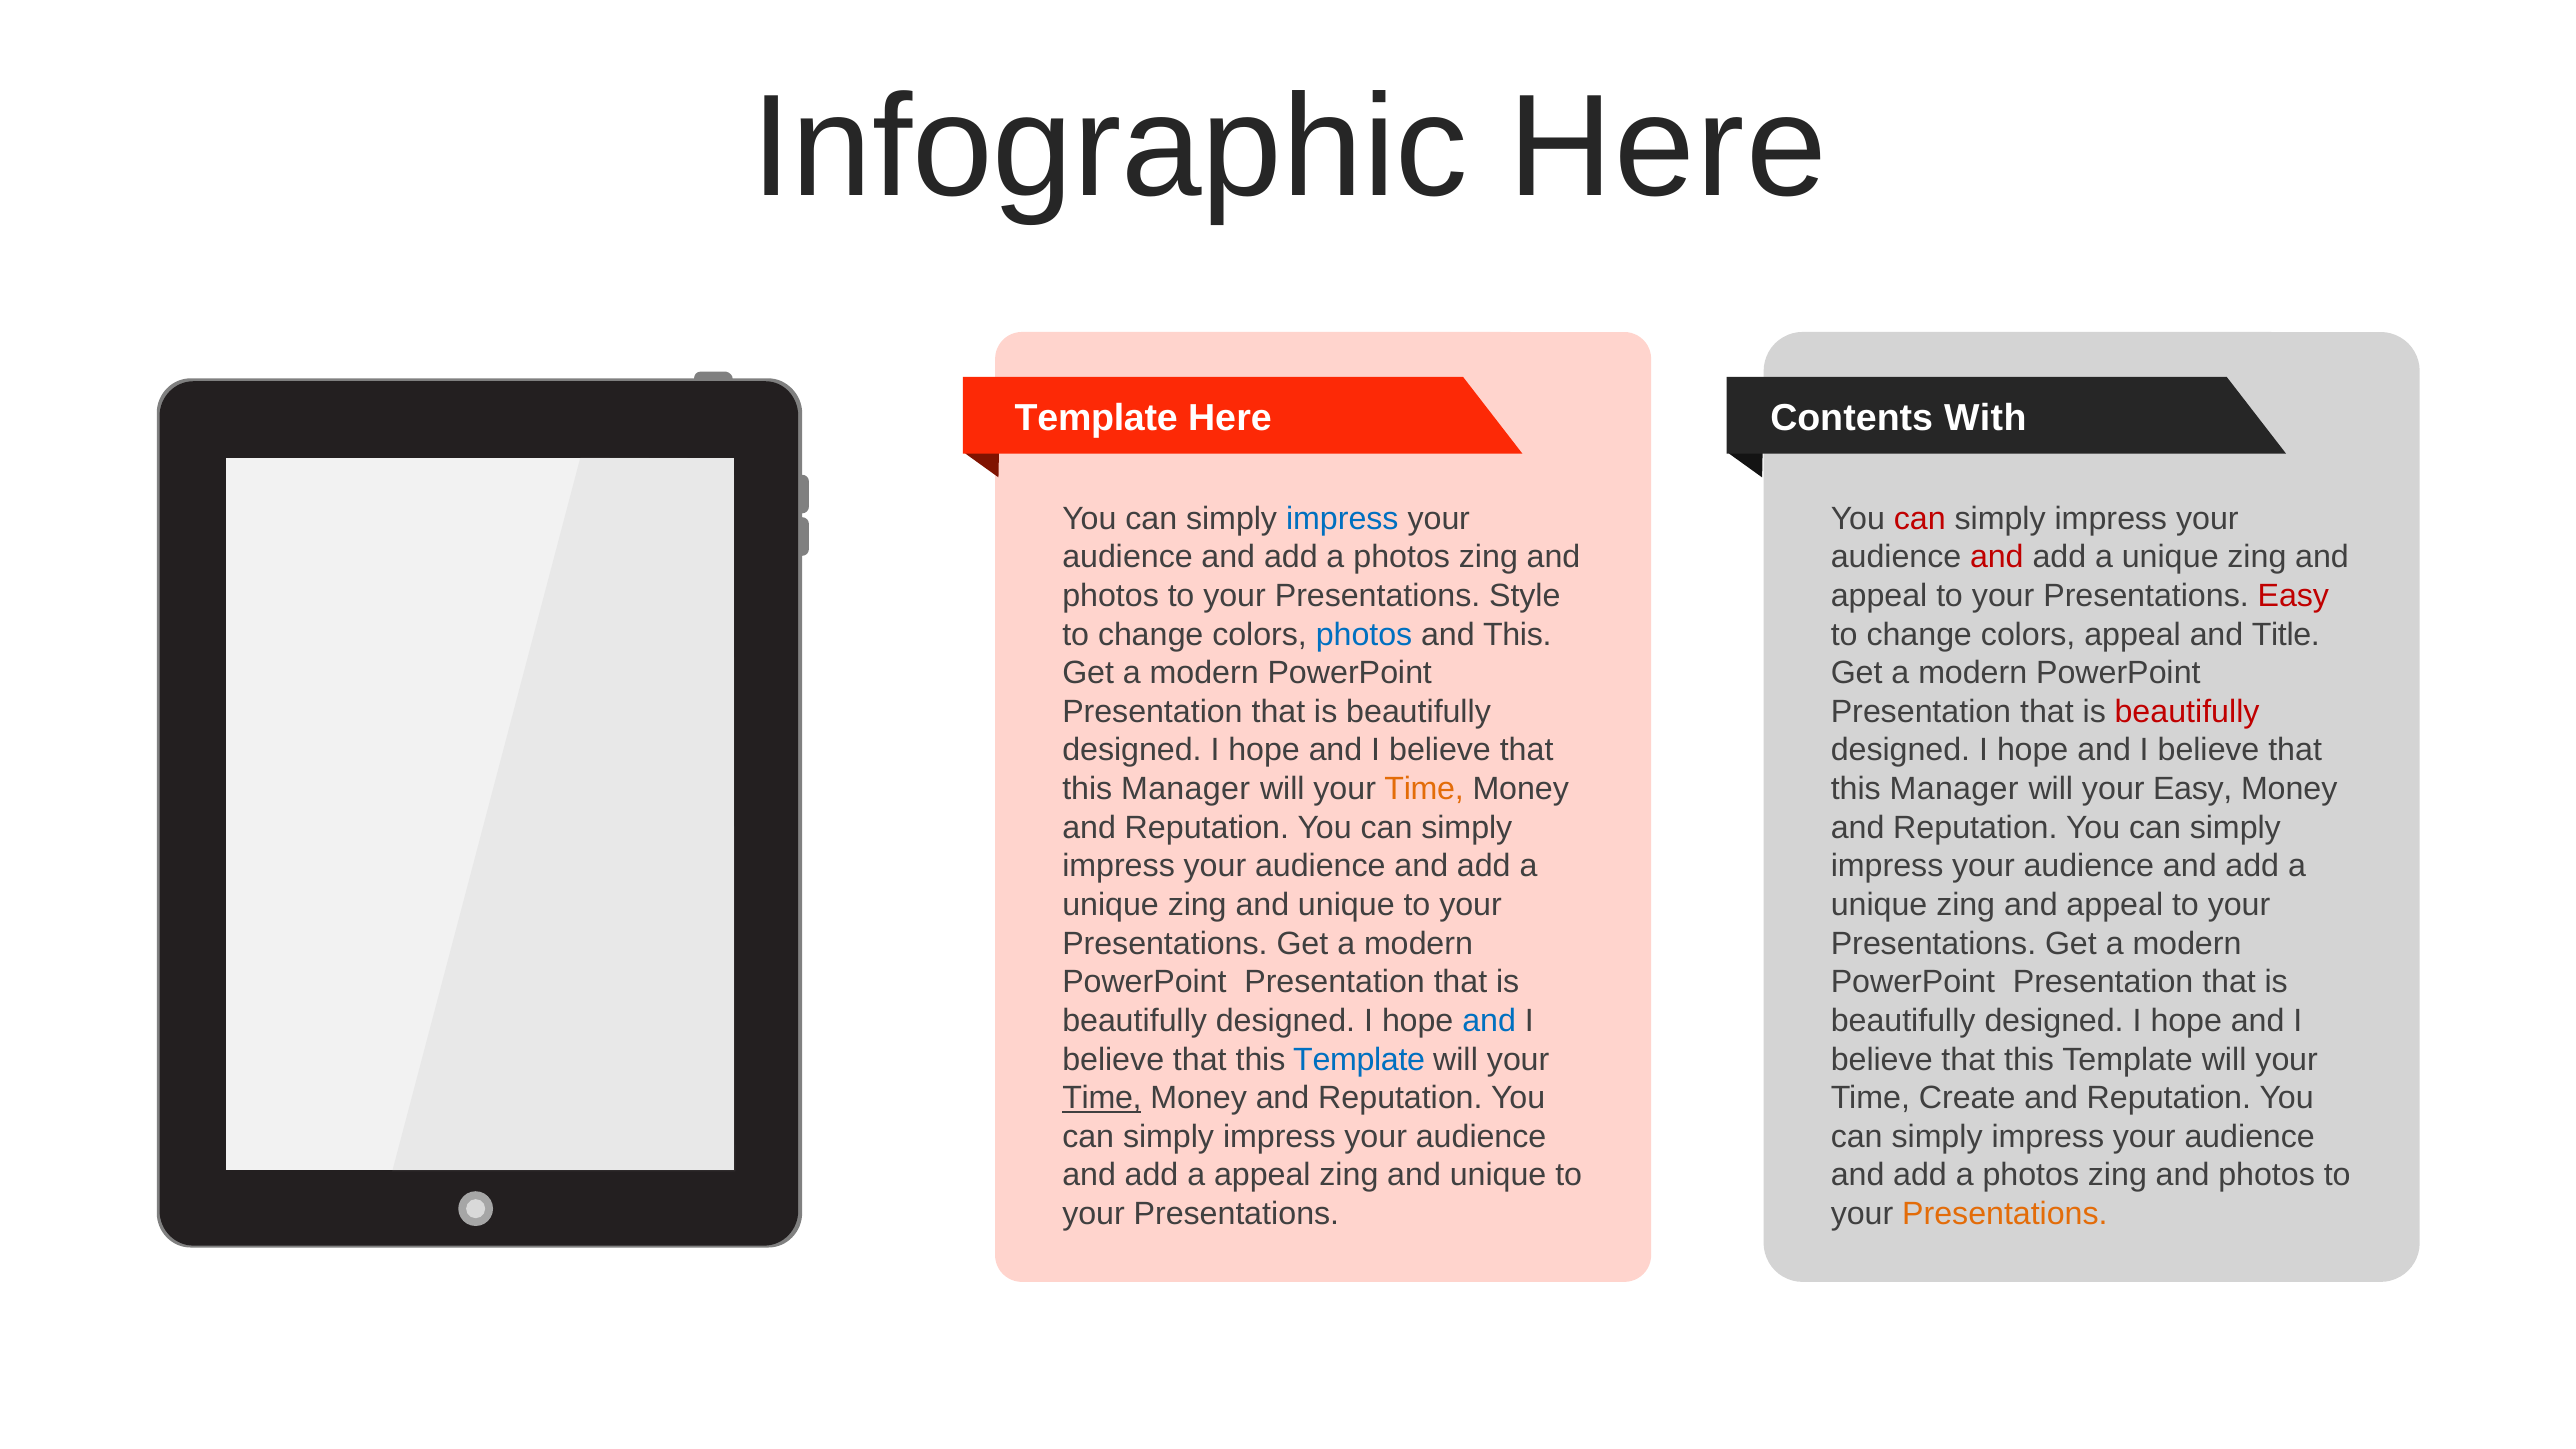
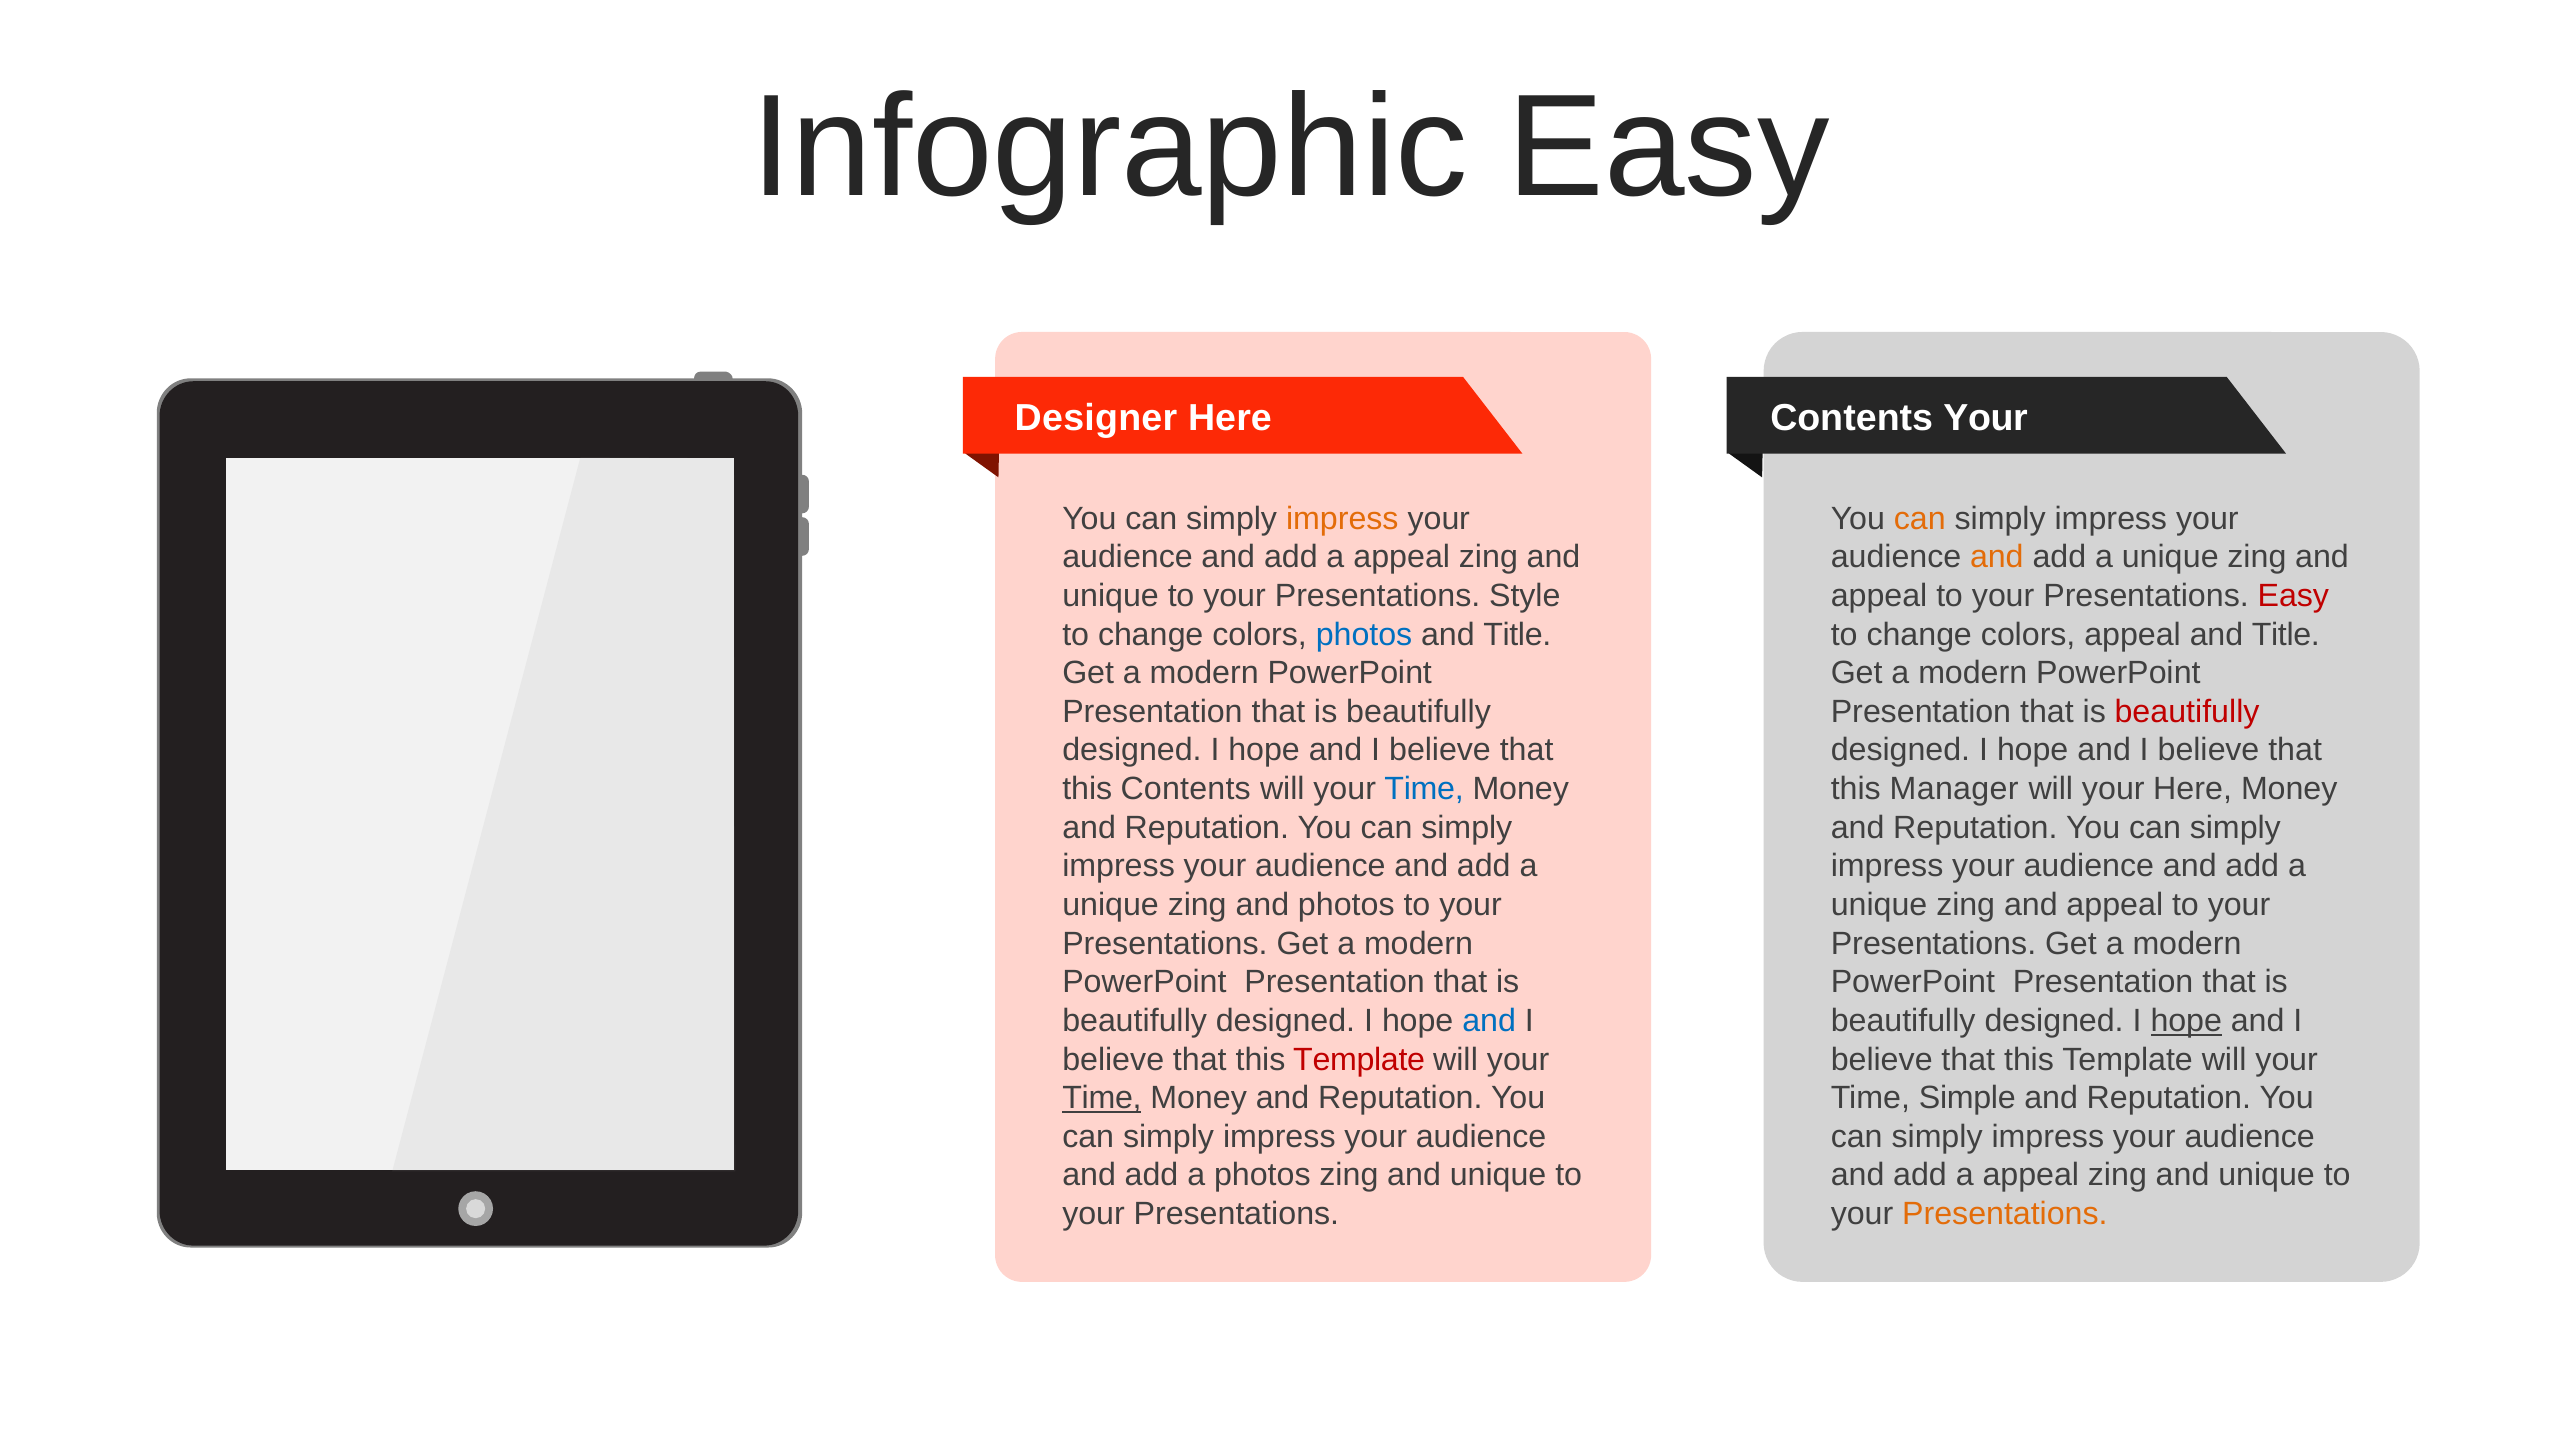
Infographic Here: Here -> Easy (1669, 147)
Template: Template -> Designer (1096, 418)
Contents With: With -> Your (1986, 418)
impress colour: blue -> orange (1342, 518)
can colour: red -> orange (1920, 518)
photos: photos -> appeal (1402, 557)
and colour: red -> orange (1997, 557)
photos: photos -> unique (1111, 596)
This: This -> Title (1517, 634)
Manager: Manager -> Contents (1186, 789)
Time colour: orange -> blue (1424, 789)
your Easy: Easy -> Here (2192, 789)
unique zing and unique: unique -> photos (1346, 905)
hope underline: none -> present (2186, 1021)
Template colour: blue -> red (1359, 1059)
Create: Create -> Simple (1967, 1098)
a appeal: appeal -> photos (1262, 1175)
photos: photos -> appeal (2031, 1175)
photos: photos -> unique (2267, 1175)
